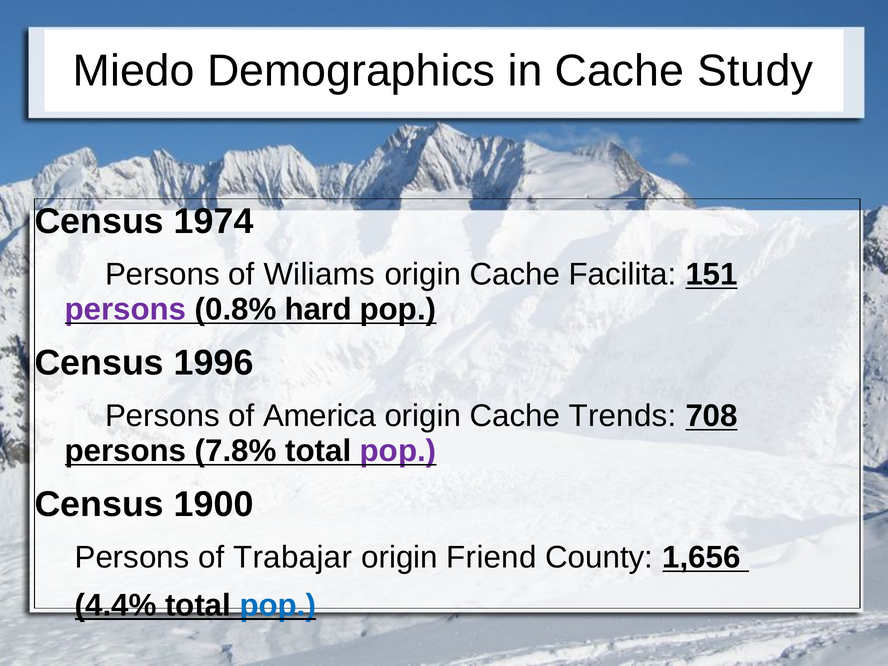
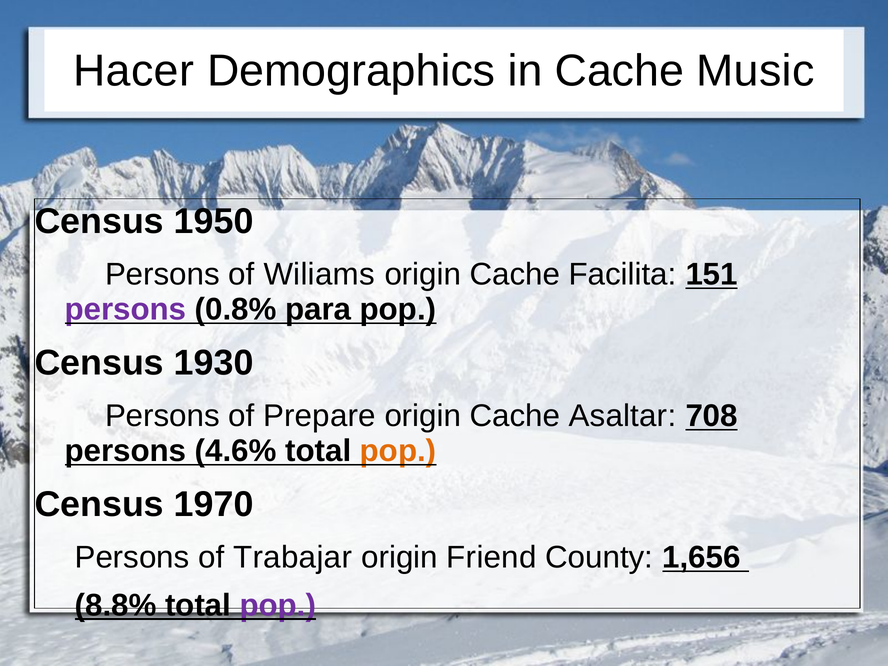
Miedo: Miedo -> Hacer (134, 71)
Study: Study -> Music (755, 71)
1974: 1974 -> 1950 (214, 221)
hard: hard -> para (318, 310)
1996: 1996 -> 1930 (214, 363)
America: America -> Prepare (319, 416)
Trends: Trends -> Asaltar (623, 416)
7.8%: 7.8% -> 4.6% (236, 451)
pop colour: purple -> orange (398, 451)
1900: 1900 -> 1970 (214, 504)
4.4%: 4.4% -> 8.8% (116, 605)
pop colour: blue -> purple (278, 605)
